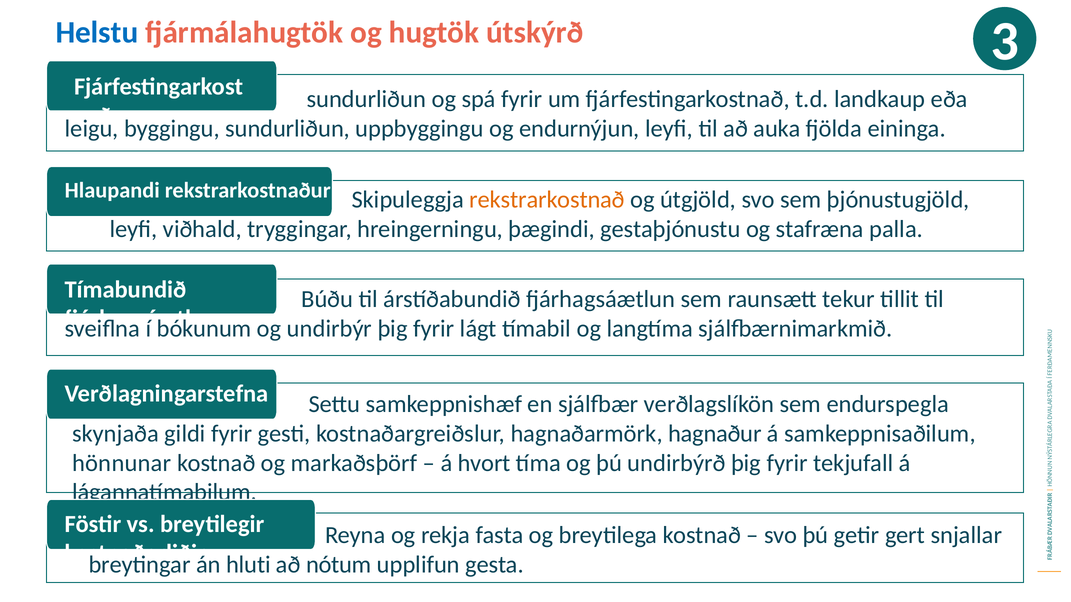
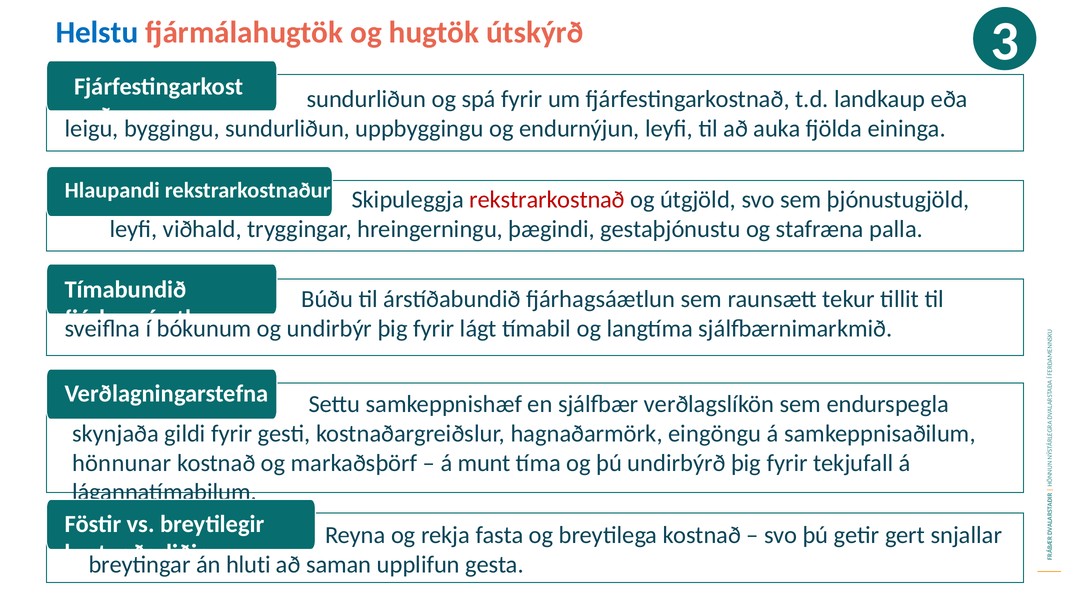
rekstrarkostnað colour: orange -> red (547, 200)
hagnaður: hagnaður -> eingöngu (715, 434)
hvort: hvort -> munt (484, 463)
nótum: nótum -> saman (339, 565)
